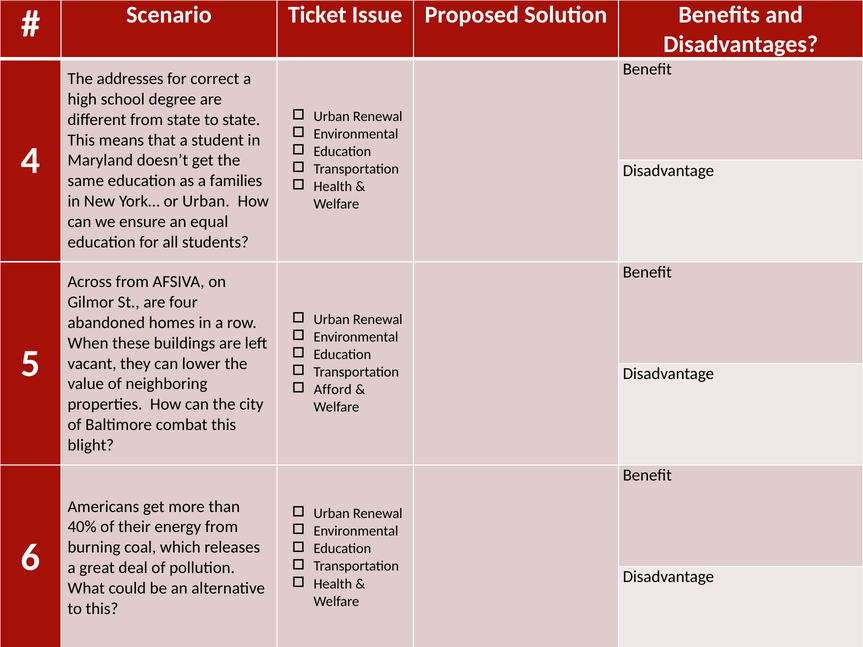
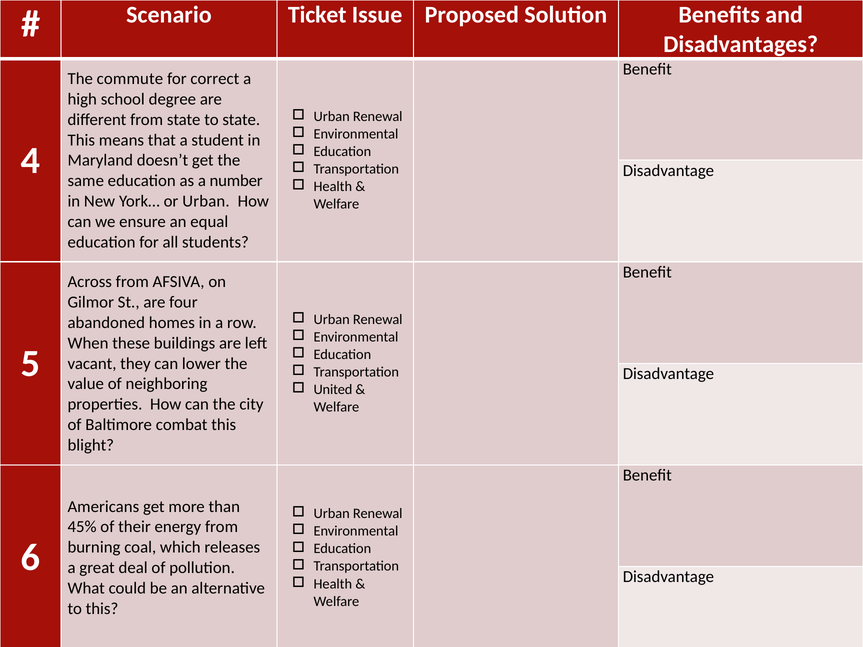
addresses: addresses -> commute (130, 79)
families: families -> number (236, 181)
Afford: Afford -> United (333, 390)
40%: 40% -> 45% (82, 527)
